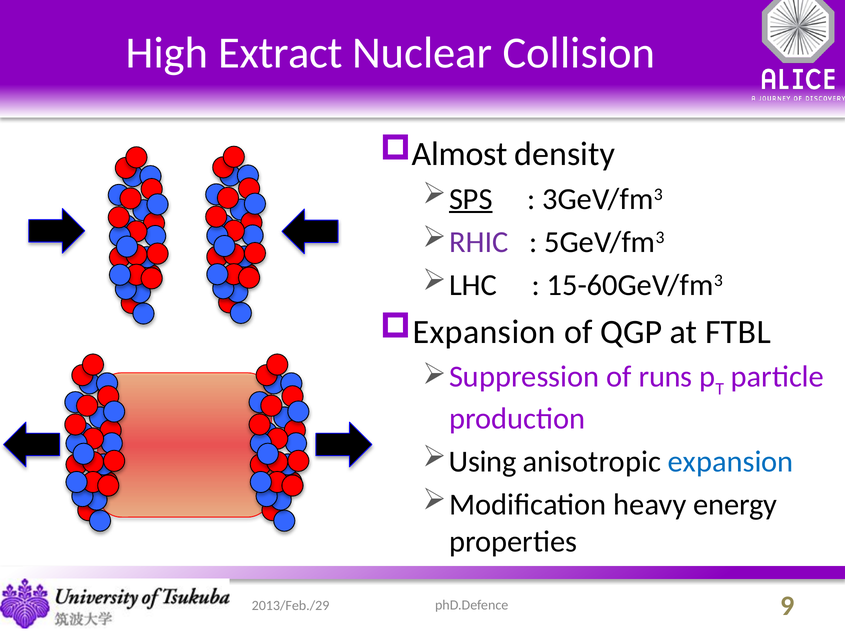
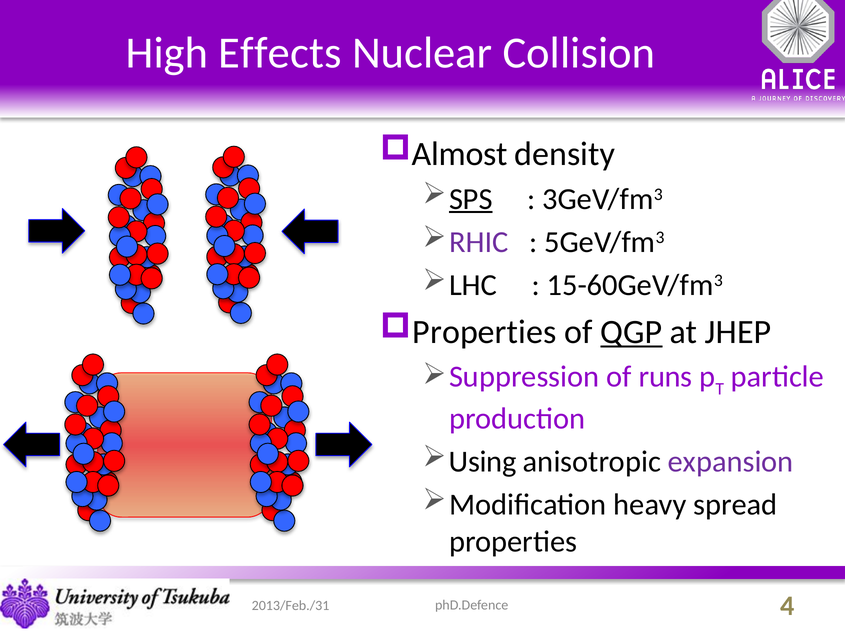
Extract: Extract -> Effects (280, 53)
Expansion: Expansion -> Properties (484, 332)
QGP underline: none -> present (631, 332)
FTBL: FTBL -> JHEP (738, 332)
expansion colour: blue -> purple (731, 462)
energy: energy -> spread (735, 505)
9: 9 -> 4 (787, 606)
2013/Feb./29: 2013/Feb./29 -> 2013/Feb./31 (291, 605)
